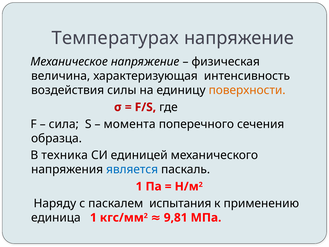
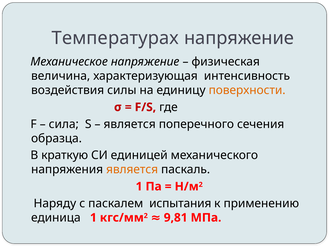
момента: момента -> является (130, 124)
техника: техника -> краткую (65, 155)
является colour: blue -> orange (132, 169)
